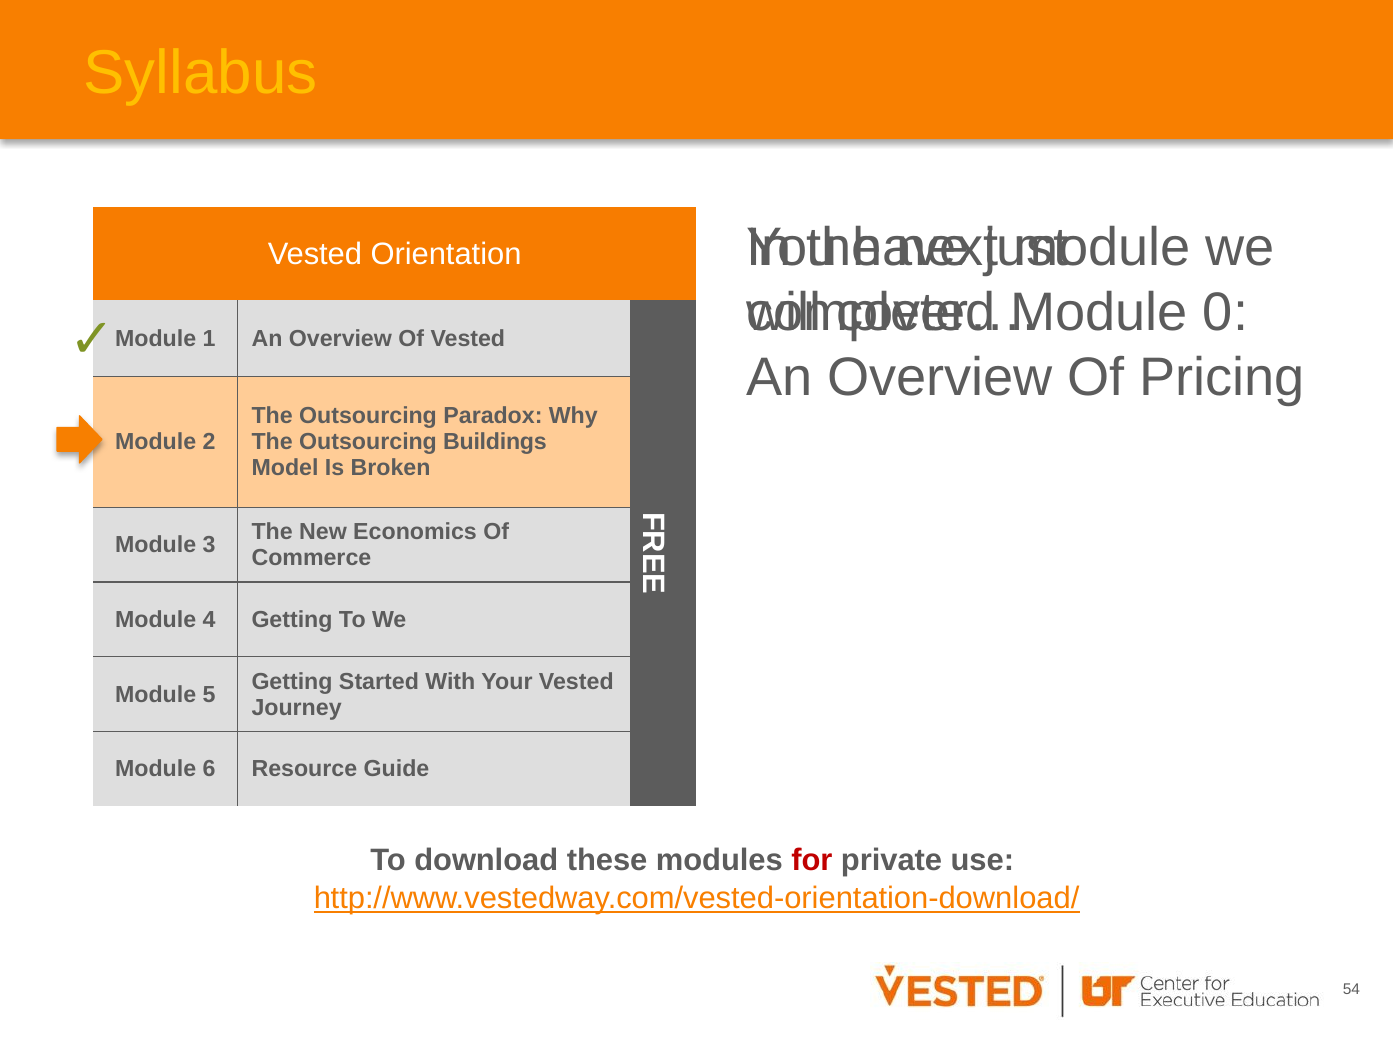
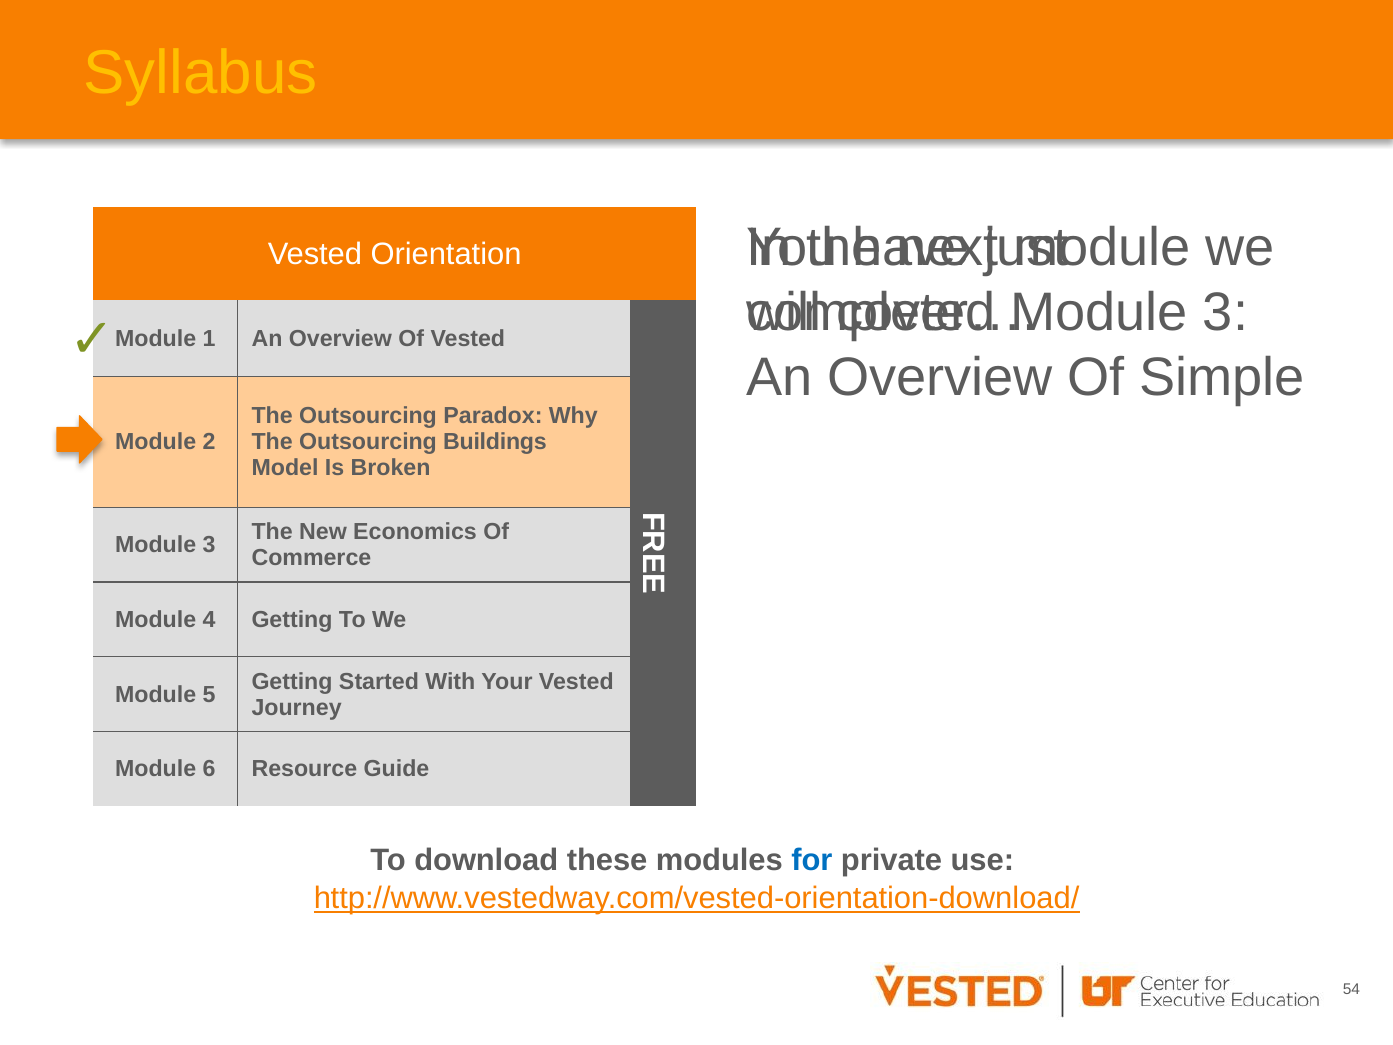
0: 0 -> 3 (1225, 313)
Pricing: Pricing -> Simple (1222, 378)
for colour: red -> blue (812, 861)
